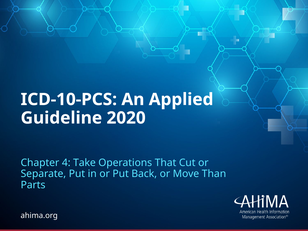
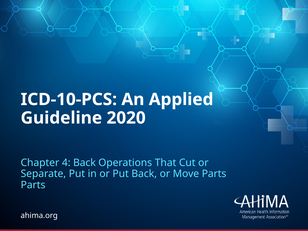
4 Take: Take -> Back (84, 163)
Move Than: Than -> Parts (214, 174)
